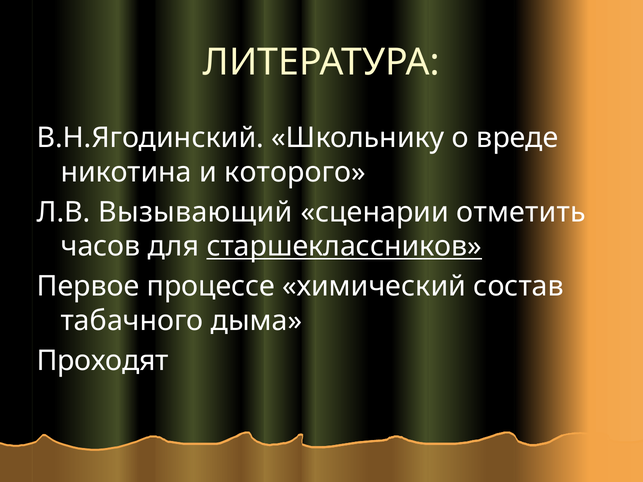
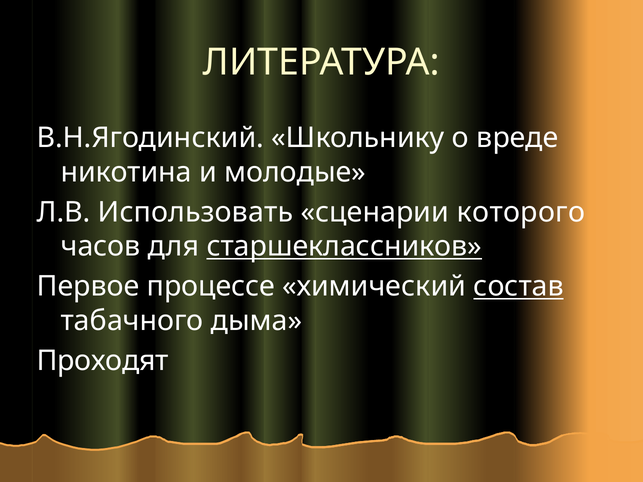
которого: которого -> молодые (295, 172)
Вызывающий: Вызывающий -> Использовать (195, 212)
отметить: отметить -> которого (521, 212)
состав underline: none -> present (519, 287)
